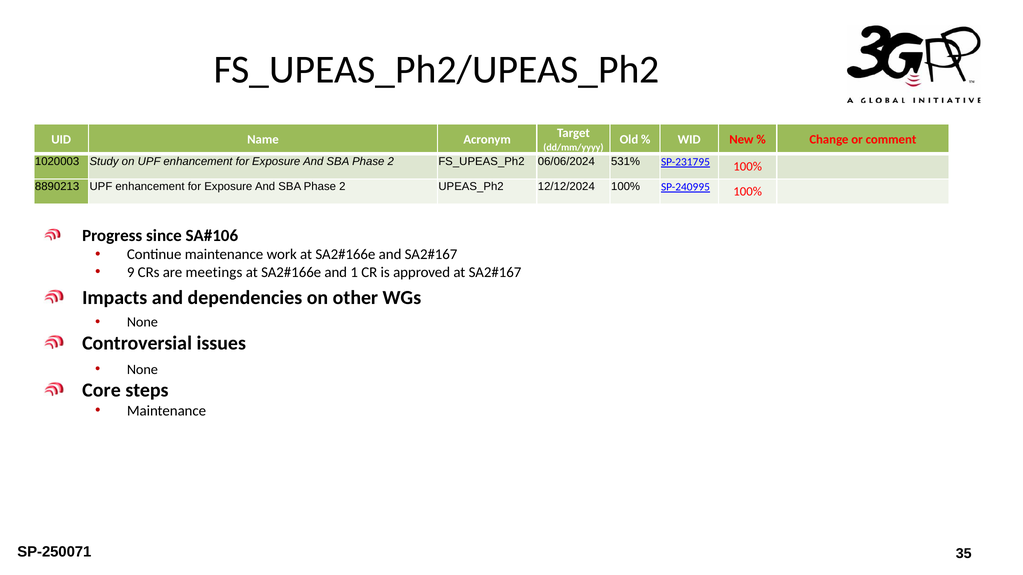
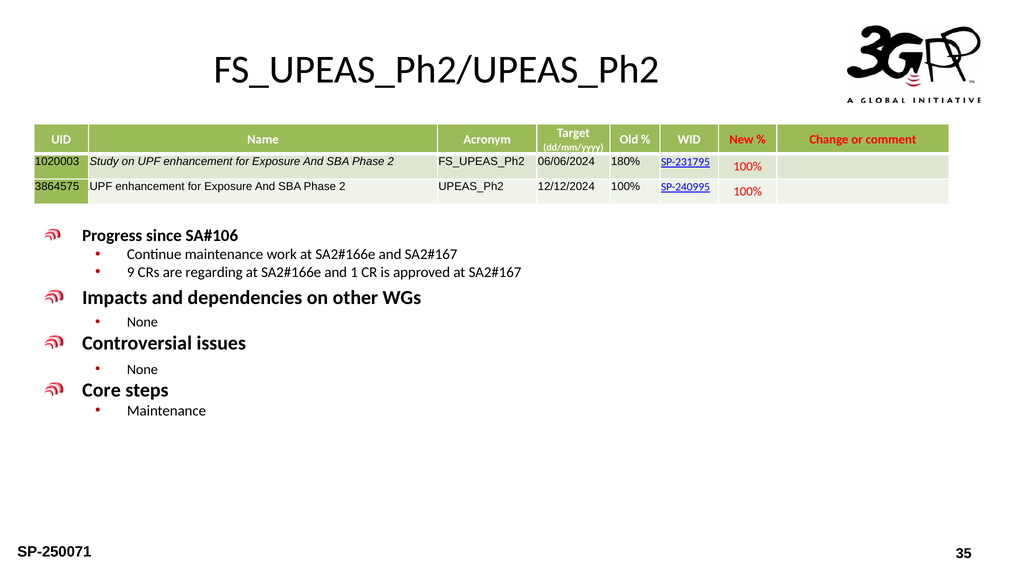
531%: 531% -> 180% (626, 161)
8890213: 8890213 -> 3864575 (57, 187)
meetings: meetings -> regarding (214, 273)
